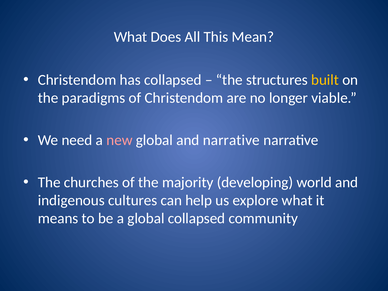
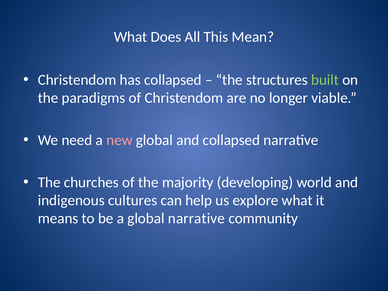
built colour: yellow -> light green (325, 80)
and narrative: narrative -> collapsed (231, 140)
global collapsed: collapsed -> narrative (196, 219)
